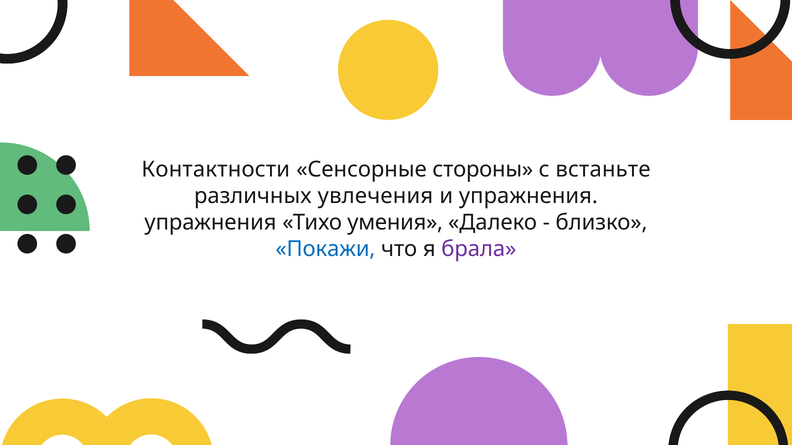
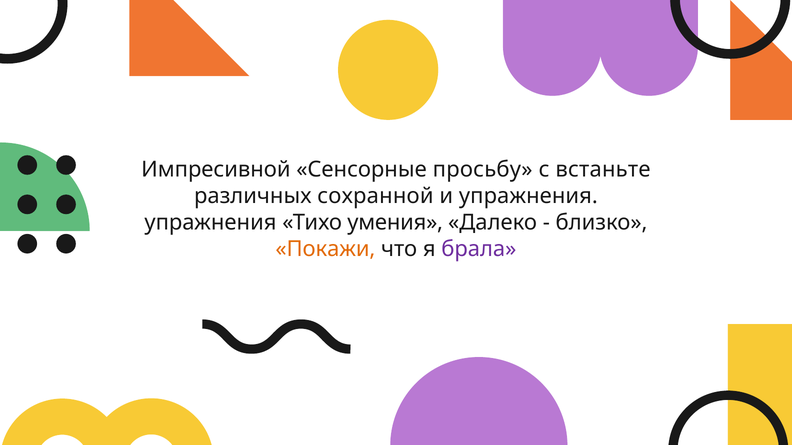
Контактности: Контактности -> Импресивной (216, 170)
стороны: стороны -> просьбу (483, 170)
увлечения: увлечения -> сохранной (375, 196)
Покажи colour: blue -> orange (325, 249)
